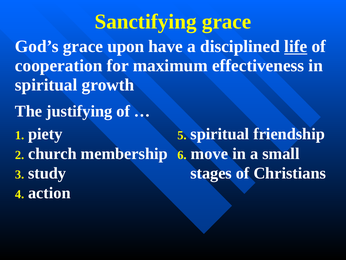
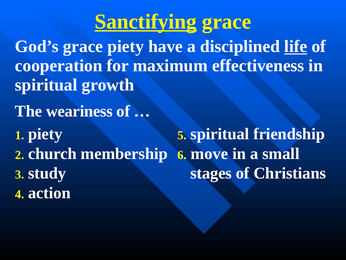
Sanctifying underline: none -> present (146, 22)
grace upon: upon -> piety (126, 46)
justifying: justifying -> weariness (79, 111)
